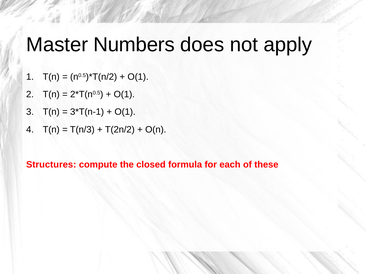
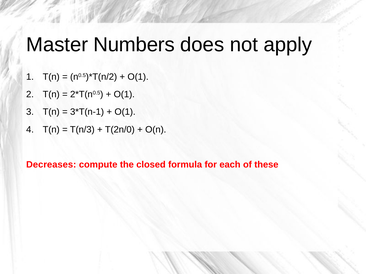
T(2n/2: T(2n/2 -> T(2n/0 (120, 130)
Structures: Structures -> Decreases (51, 165)
